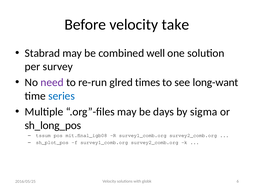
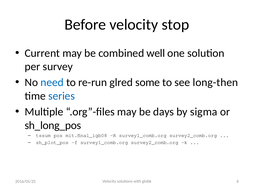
take: take -> stop (175, 25)
Stabrad: Stabrad -> Current (42, 53)
need colour: purple -> blue (52, 83)
times: times -> some (148, 83)
long-want: long-want -> long-then (215, 83)
